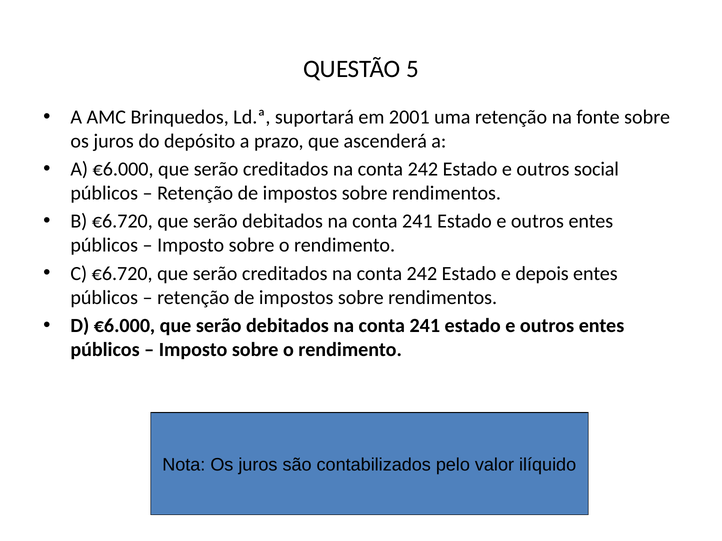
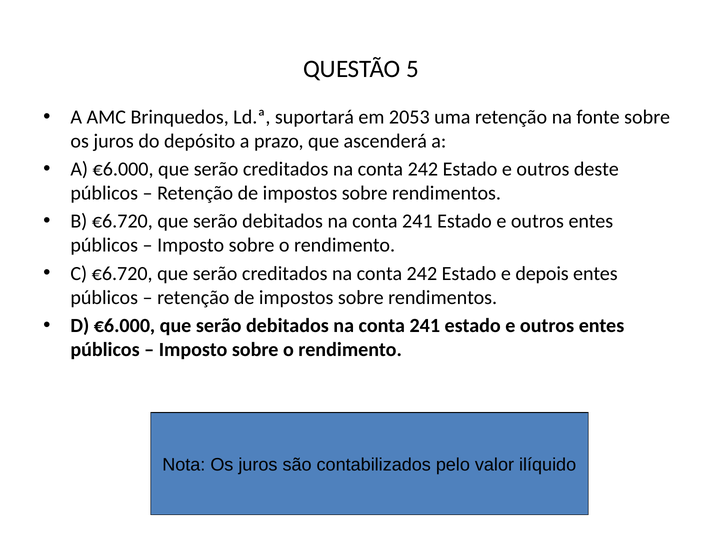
2001: 2001 -> 2053 (409, 117)
social: social -> deste (596, 169)
